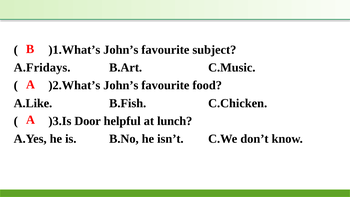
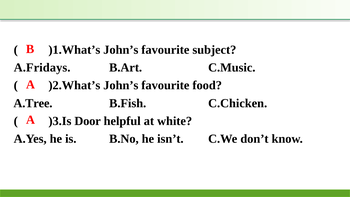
A.Like: A.Like -> A.Tree (33, 103)
lunch: lunch -> white (175, 121)
